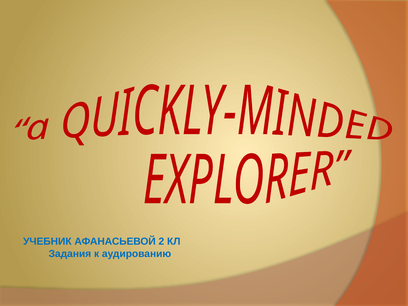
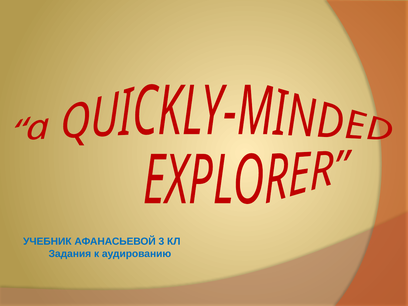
2: 2 -> 3 (161, 242)
